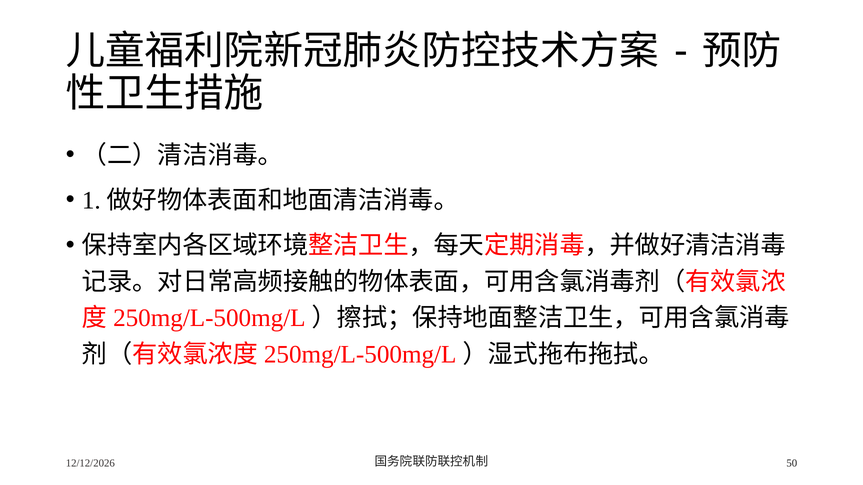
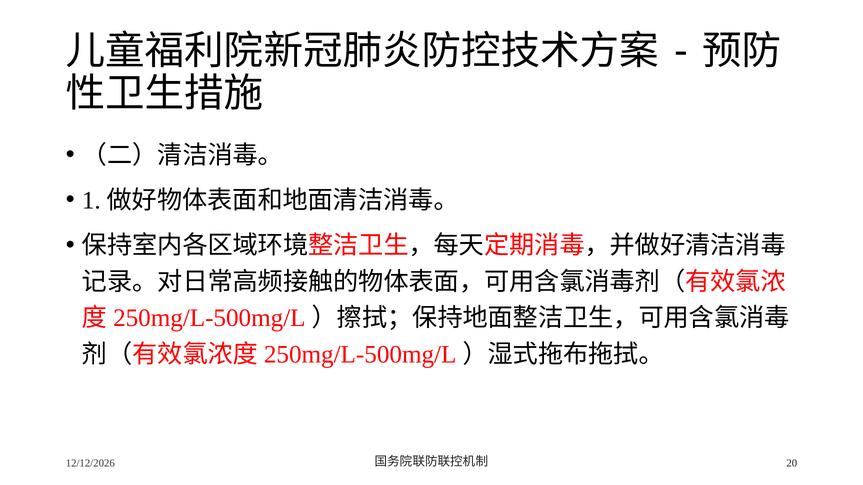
50: 50 -> 20 (792, 464)
